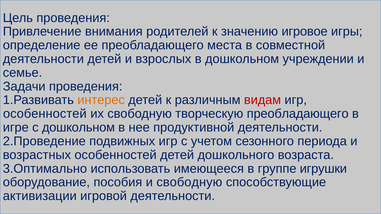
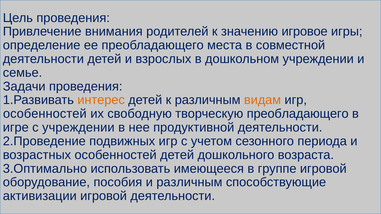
видам colour: red -> orange (262, 100)
с дошкольном: дошкольном -> учреждении (78, 128)
группе игрушки: игрушки -> игровой (323, 169)
и свободную: свободную -> различным (189, 183)
